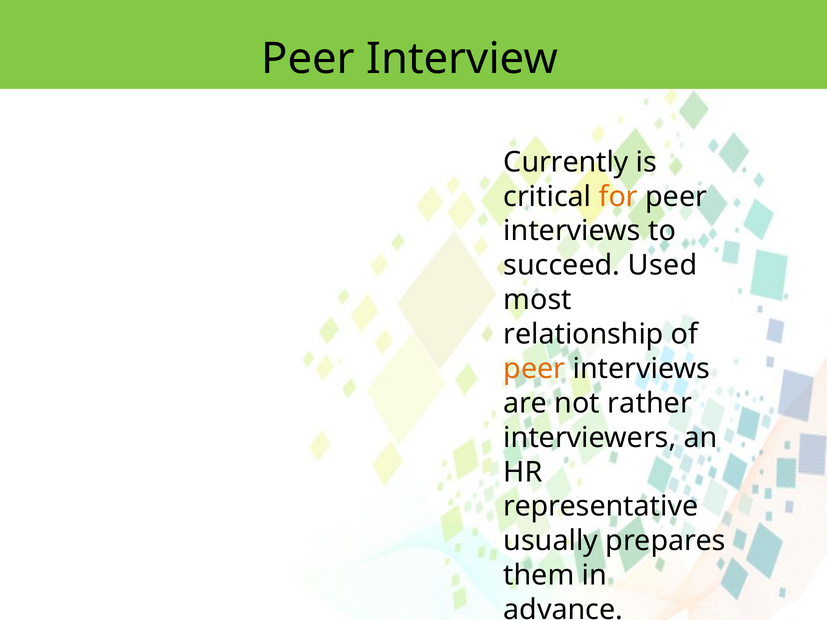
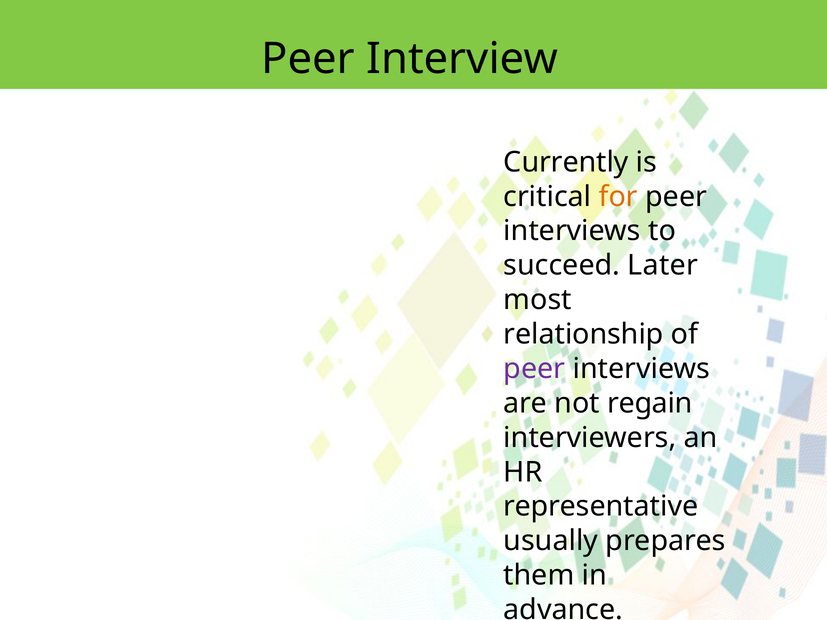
Used: Used -> Later (663, 266)
peer colour: orange -> purple (534, 369)
rather: rather -> regain (650, 403)
